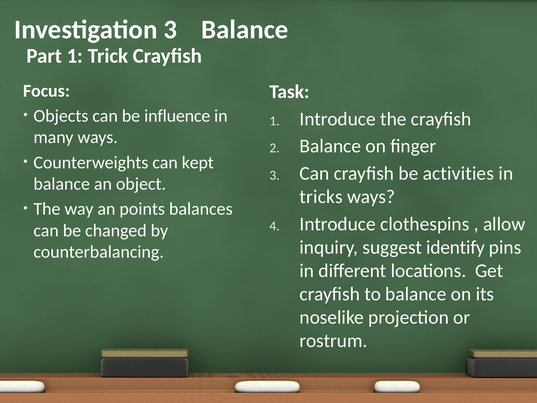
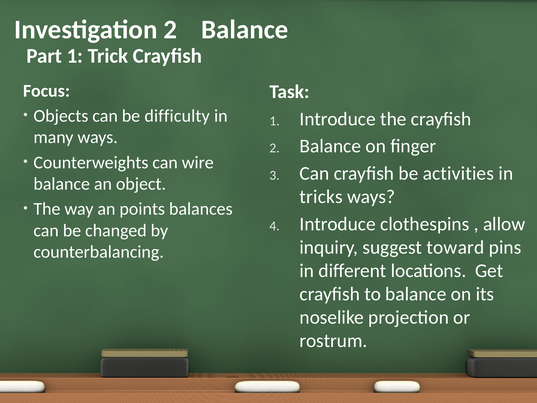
Investigation 3: 3 -> 2 (170, 30)
influence: influence -> difficulty (177, 116)
kept: kept -> wire (198, 162)
identify: identify -> toward (455, 247)
